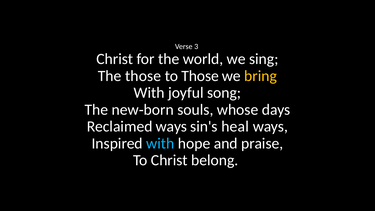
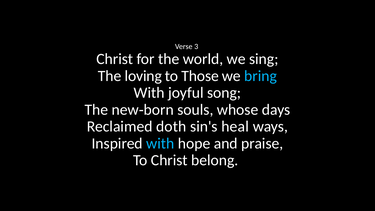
The those: those -> loving (143, 76)
bring colour: yellow -> light blue (261, 76)
Reclaimed ways: ways -> doth (171, 126)
